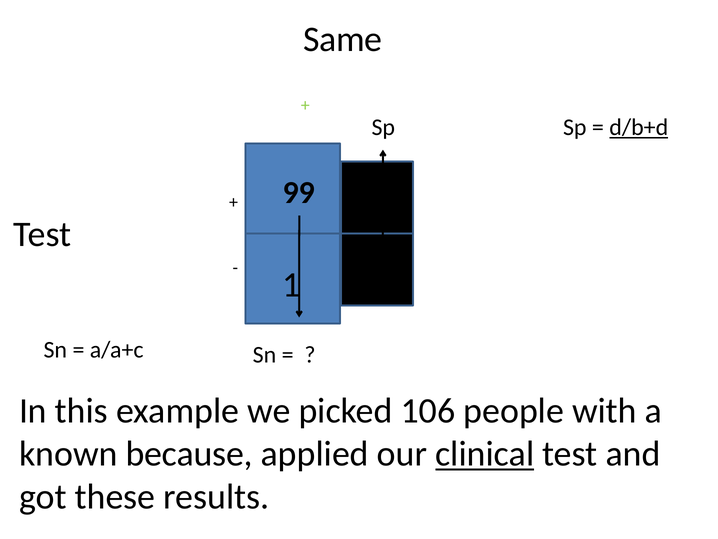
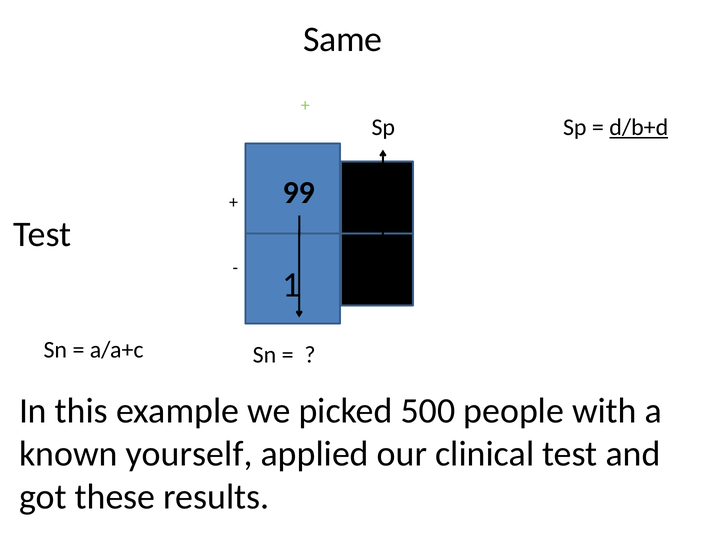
106: 106 -> 500 (428, 411)
because: because -> yourself (189, 454)
clinical underline: present -> none (485, 454)
